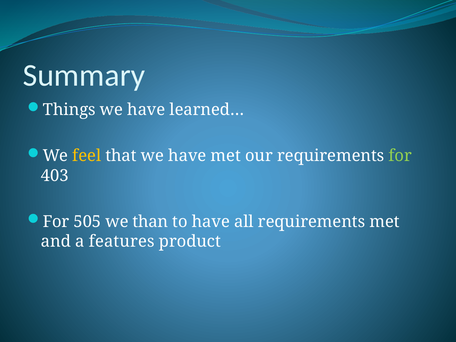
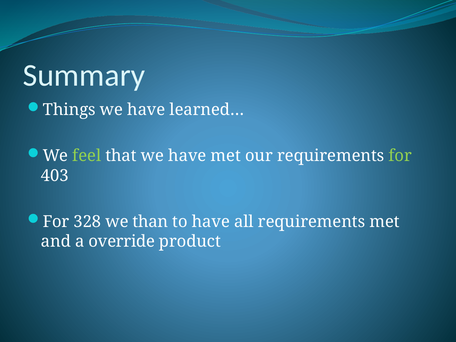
feel colour: yellow -> light green (87, 156)
505: 505 -> 328 (87, 222)
features: features -> override (122, 241)
